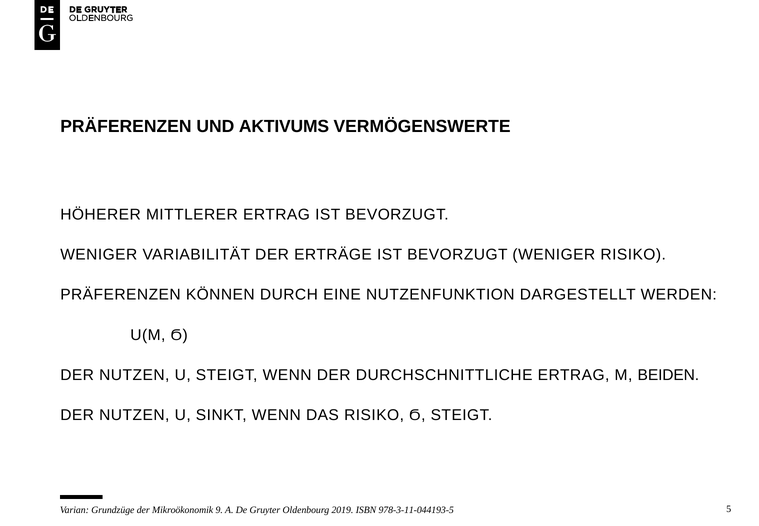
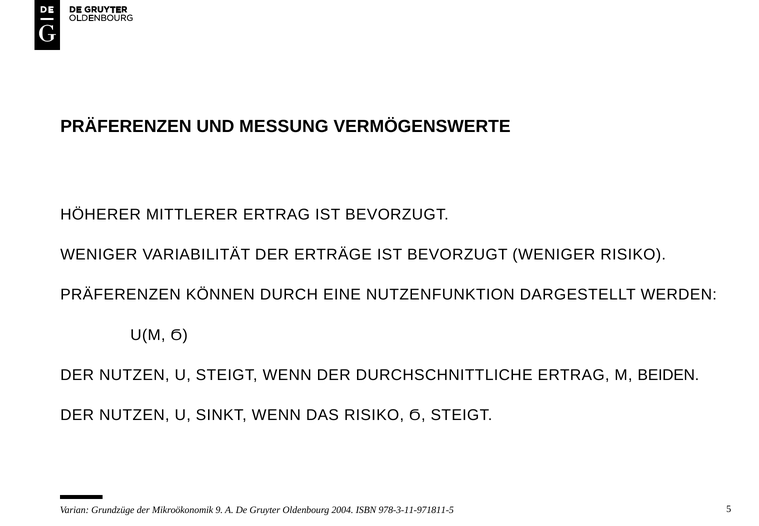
AKTIVUMS: AKTIVUMS -> MESSUNG (284, 126)
2019: 2019 -> 2004 (342, 510)
978-3-11-044193-5: 978-3-11-044193-5 -> 978-3-11-971811-5 (416, 510)
